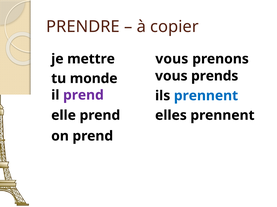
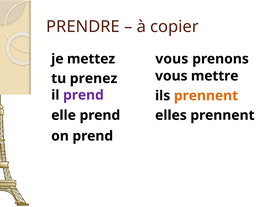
mettre: mettre -> mettez (91, 59)
prends: prends -> mettre (215, 76)
monde: monde -> prenez (94, 79)
prennent colour: blue -> orange (206, 96)
